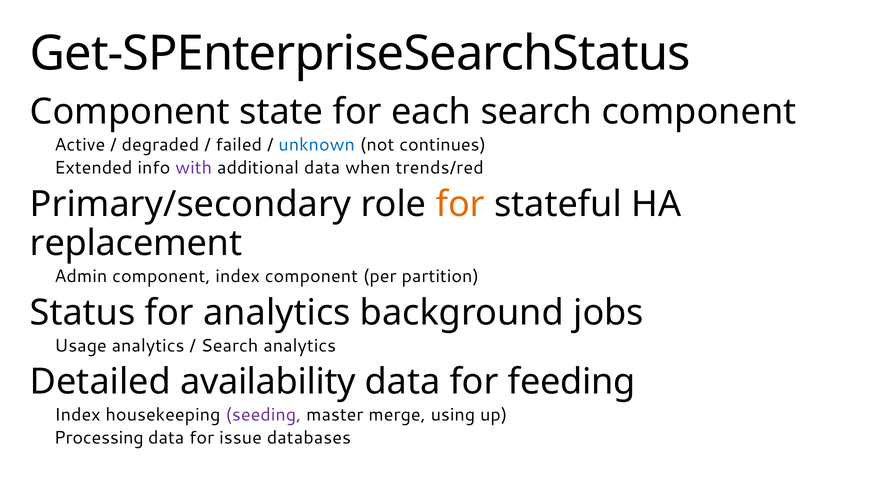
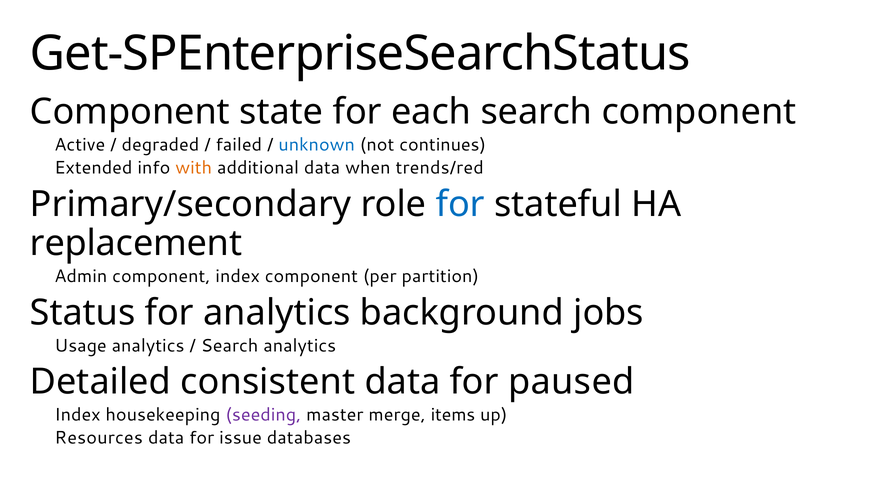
with colour: purple -> orange (194, 168)
for colour: orange -> blue (460, 204)
availability: availability -> consistent (268, 382)
feeding: feeding -> paused (571, 382)
using: using -> items (453, 415)
Processing: Processing -> Resources (99, 438)
